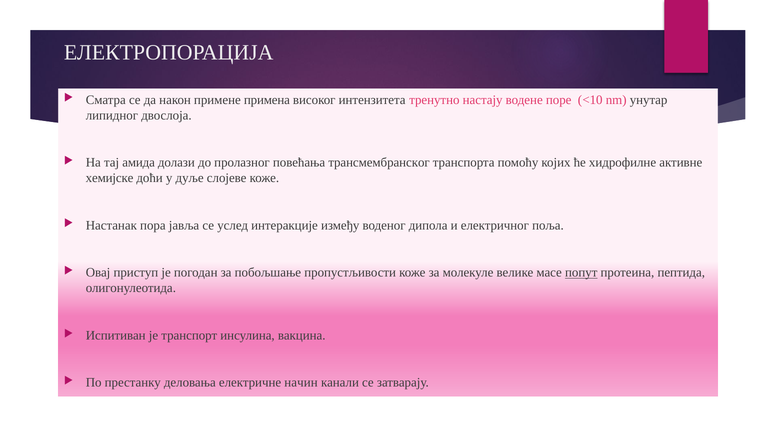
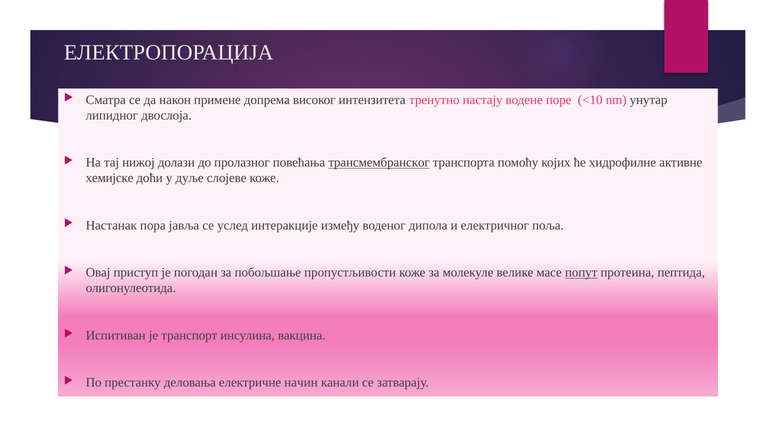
примена: примена -> допрема (267, 100)
амида: амида -> нижој (139, 162)
трансмембранског underline: none -> present (379, 162)
